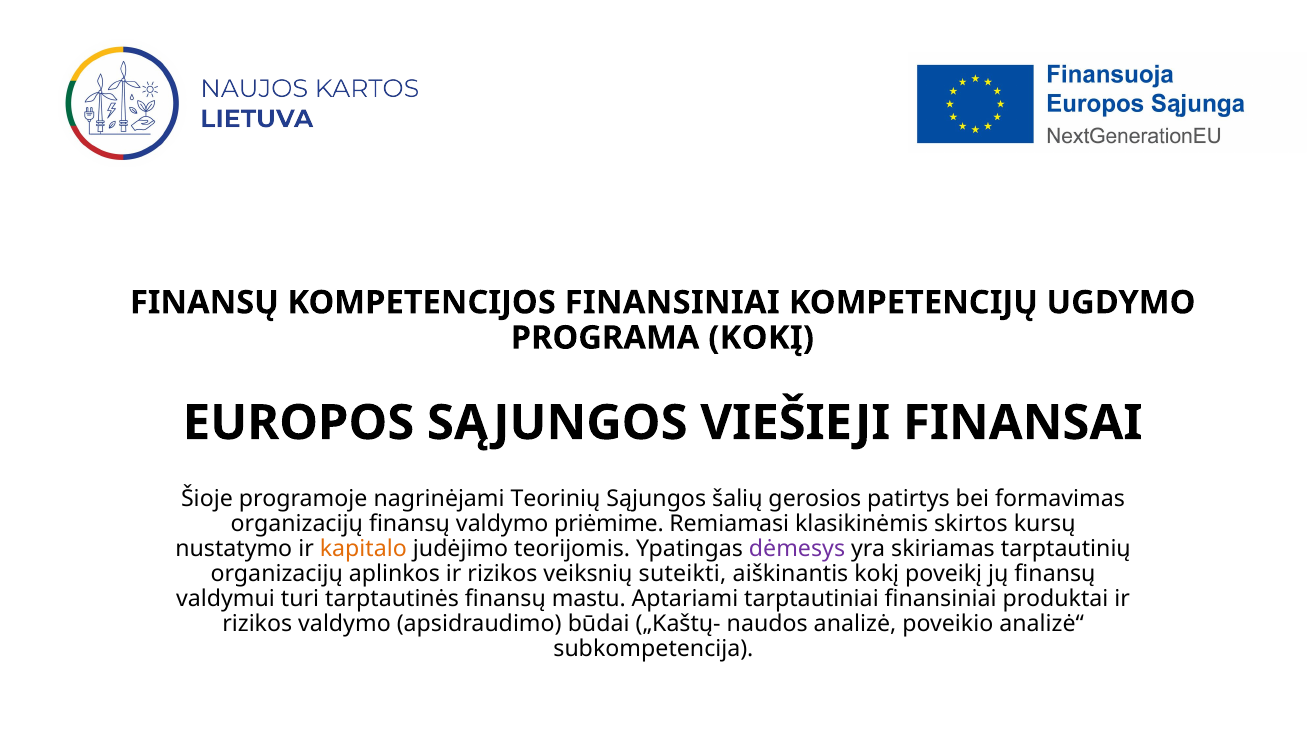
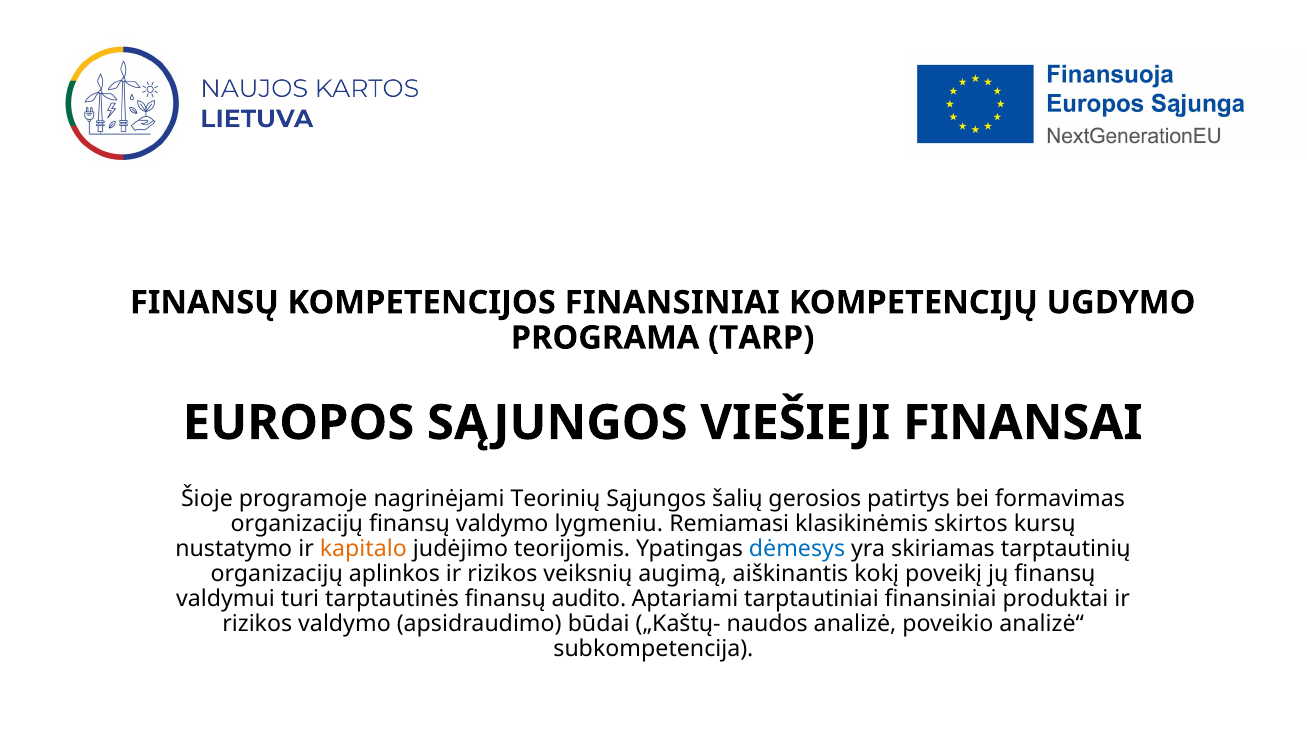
PROGRAMA KOKĮ: KOKĮ -> TARP (761, 338)
priėmime: priėmime -> lygmeniu (609, 524)
dėmesys colour: purple -> blue (797, 549)
suteikti: suteikti -> augimą (683, 574)
mastu: mastu -> audito (589, 599)
